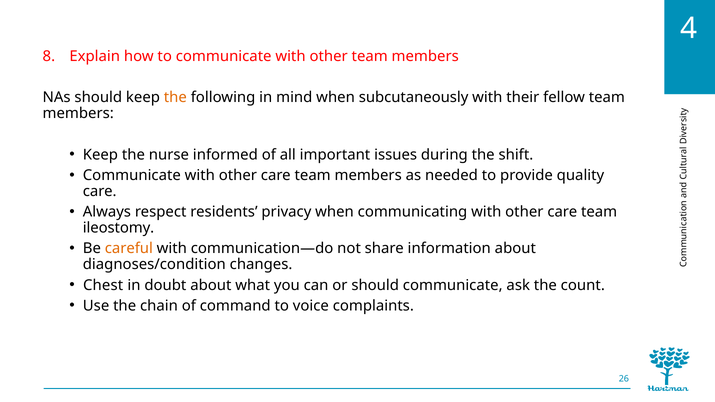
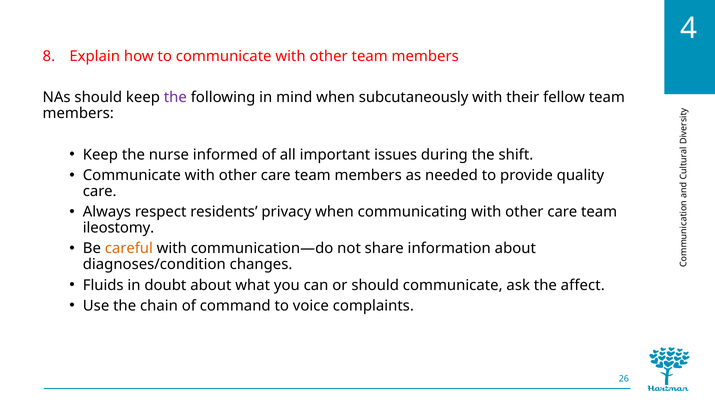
the colour: orange -> purple (175, 98)
Chest: Chest -> Fluids (103, 285)
count: count -> affect (583, 285)
